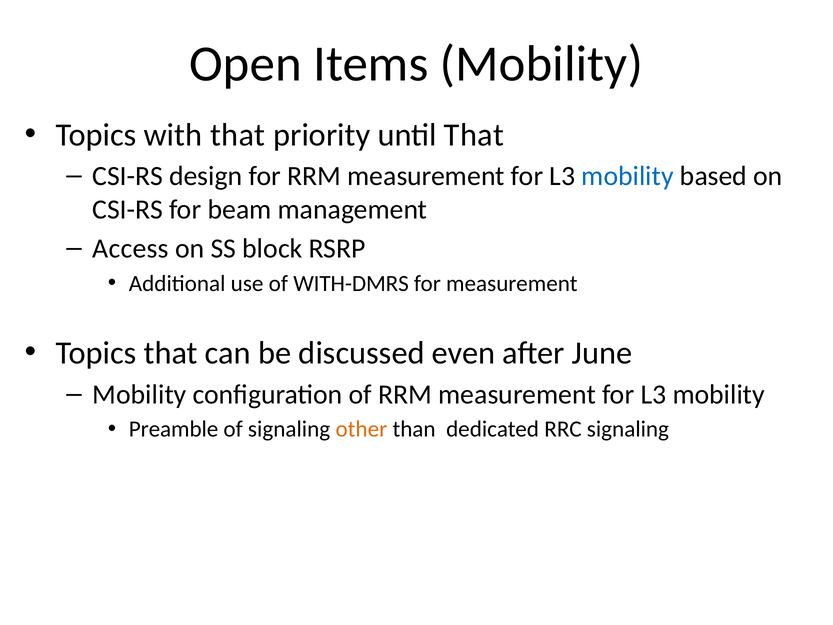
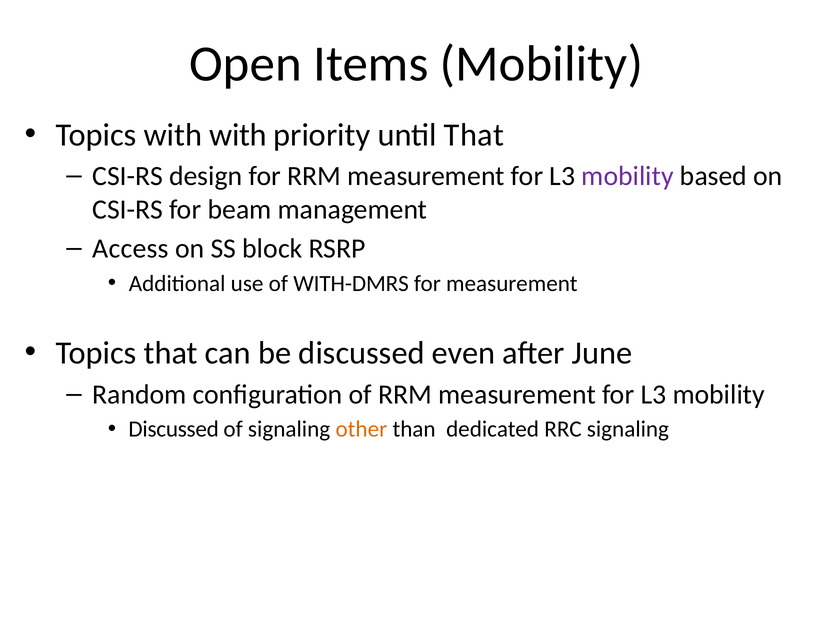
with that: that -> with (238, 135)
mobility colour: blue -> purple (628, 176)
Mobility: Mobility -> Random (139, 394)
Preamble: Preamble -> Discussed (174, 429)
